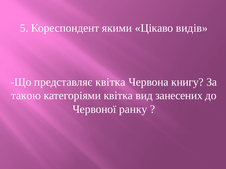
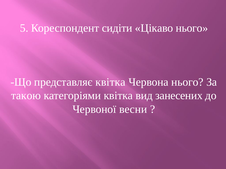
якими: якими -> сидіти (117, 28)
Цiкаво видів: видів -> нього (192, 28)
Червона книгу: книгу -> нього (187, 82)
ранку: ранку -> весни (133, 109)
